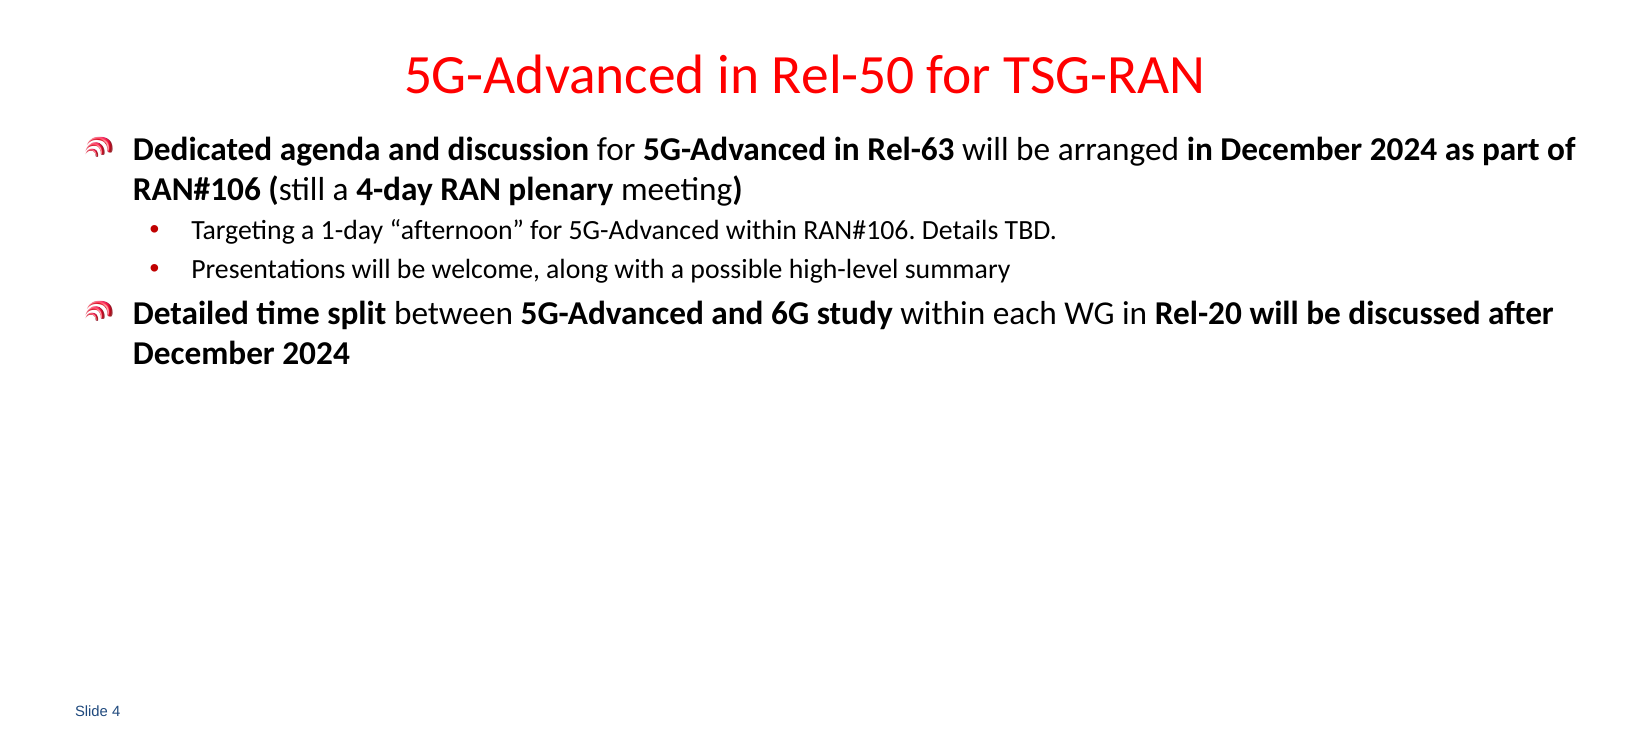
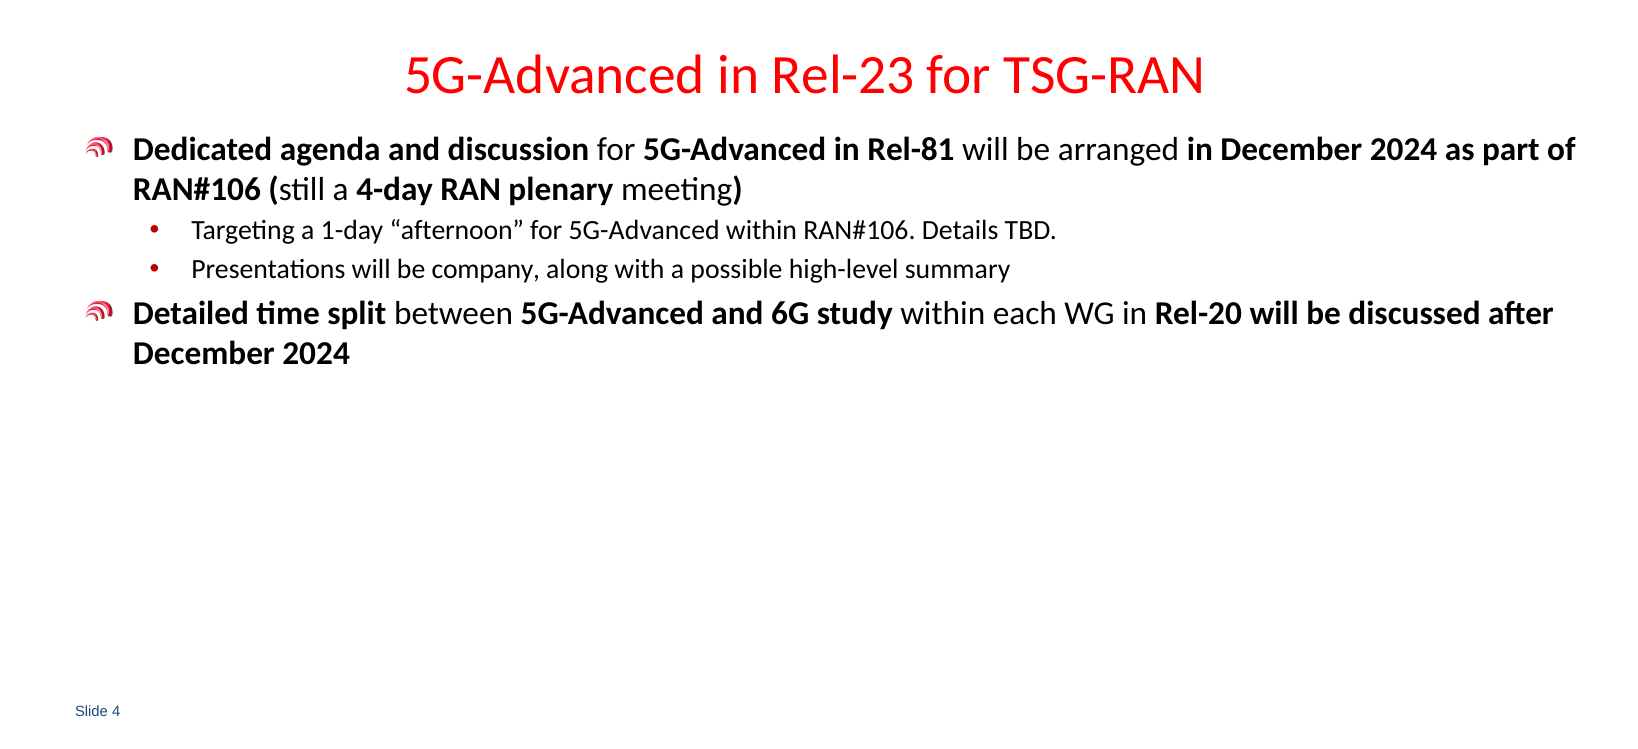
Rel-50: Rel-50 -> Rel-23 (843, 76)
Rel-63: Rel-63 -> Rel-81 (911, 149)
welcome: welcome -> company (486, 270)
